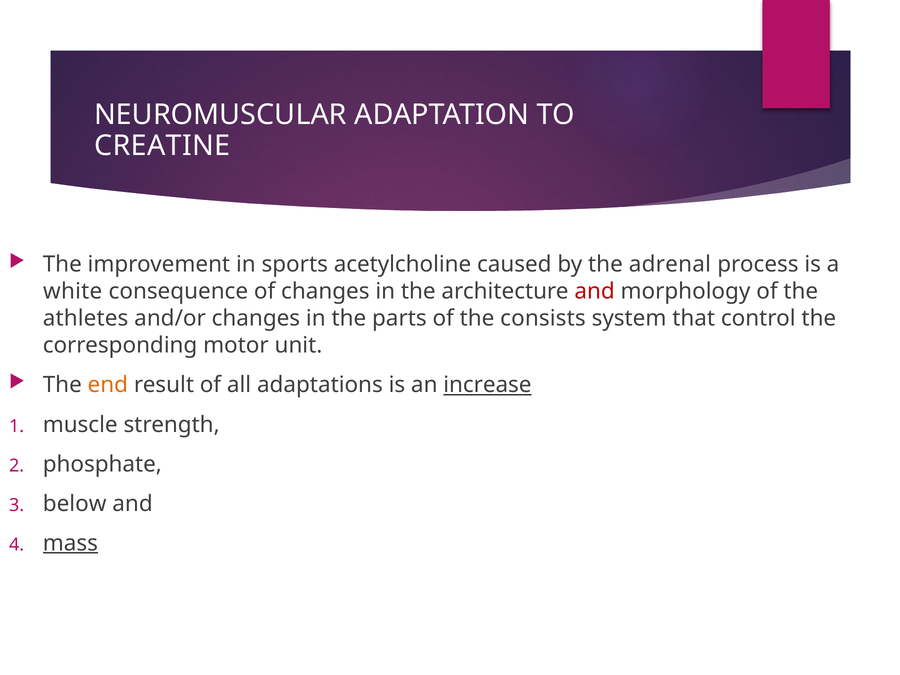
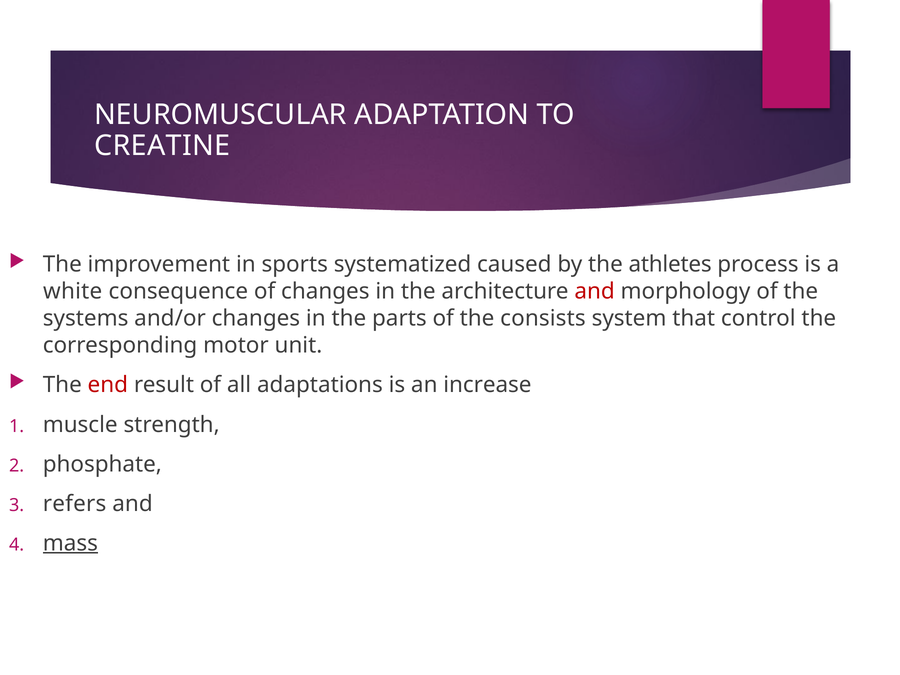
acetylcholine: acetylcholine -> systematized (403, 265)
adrenal: adrenal -> athletes (670, 265)
athletes: athletes -> systems (86, 319)
end colour: orange -> red (108, 385)
increase underline: present -> none (487, 385)
below: below -> refers (75, 504)
